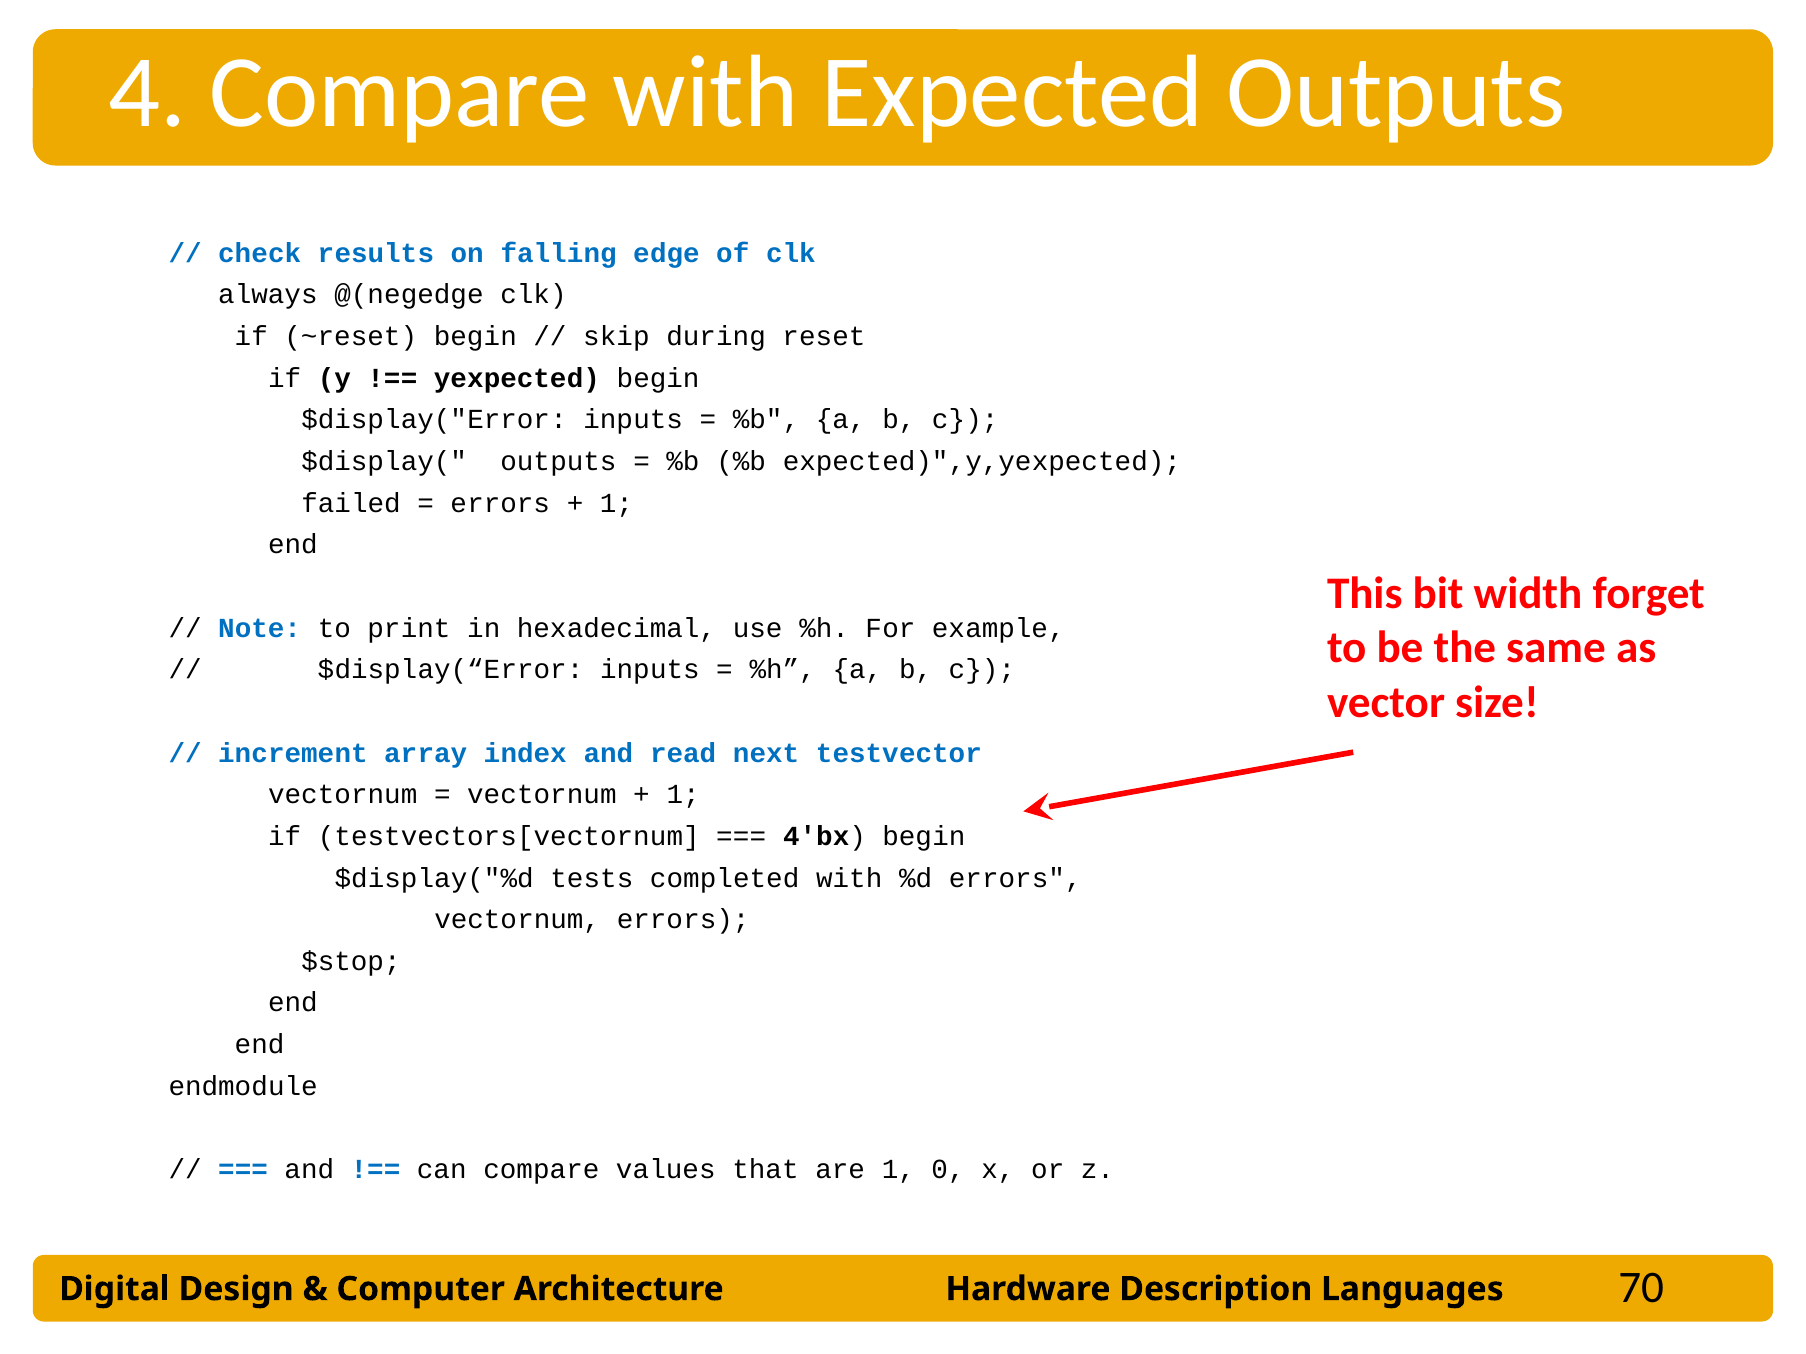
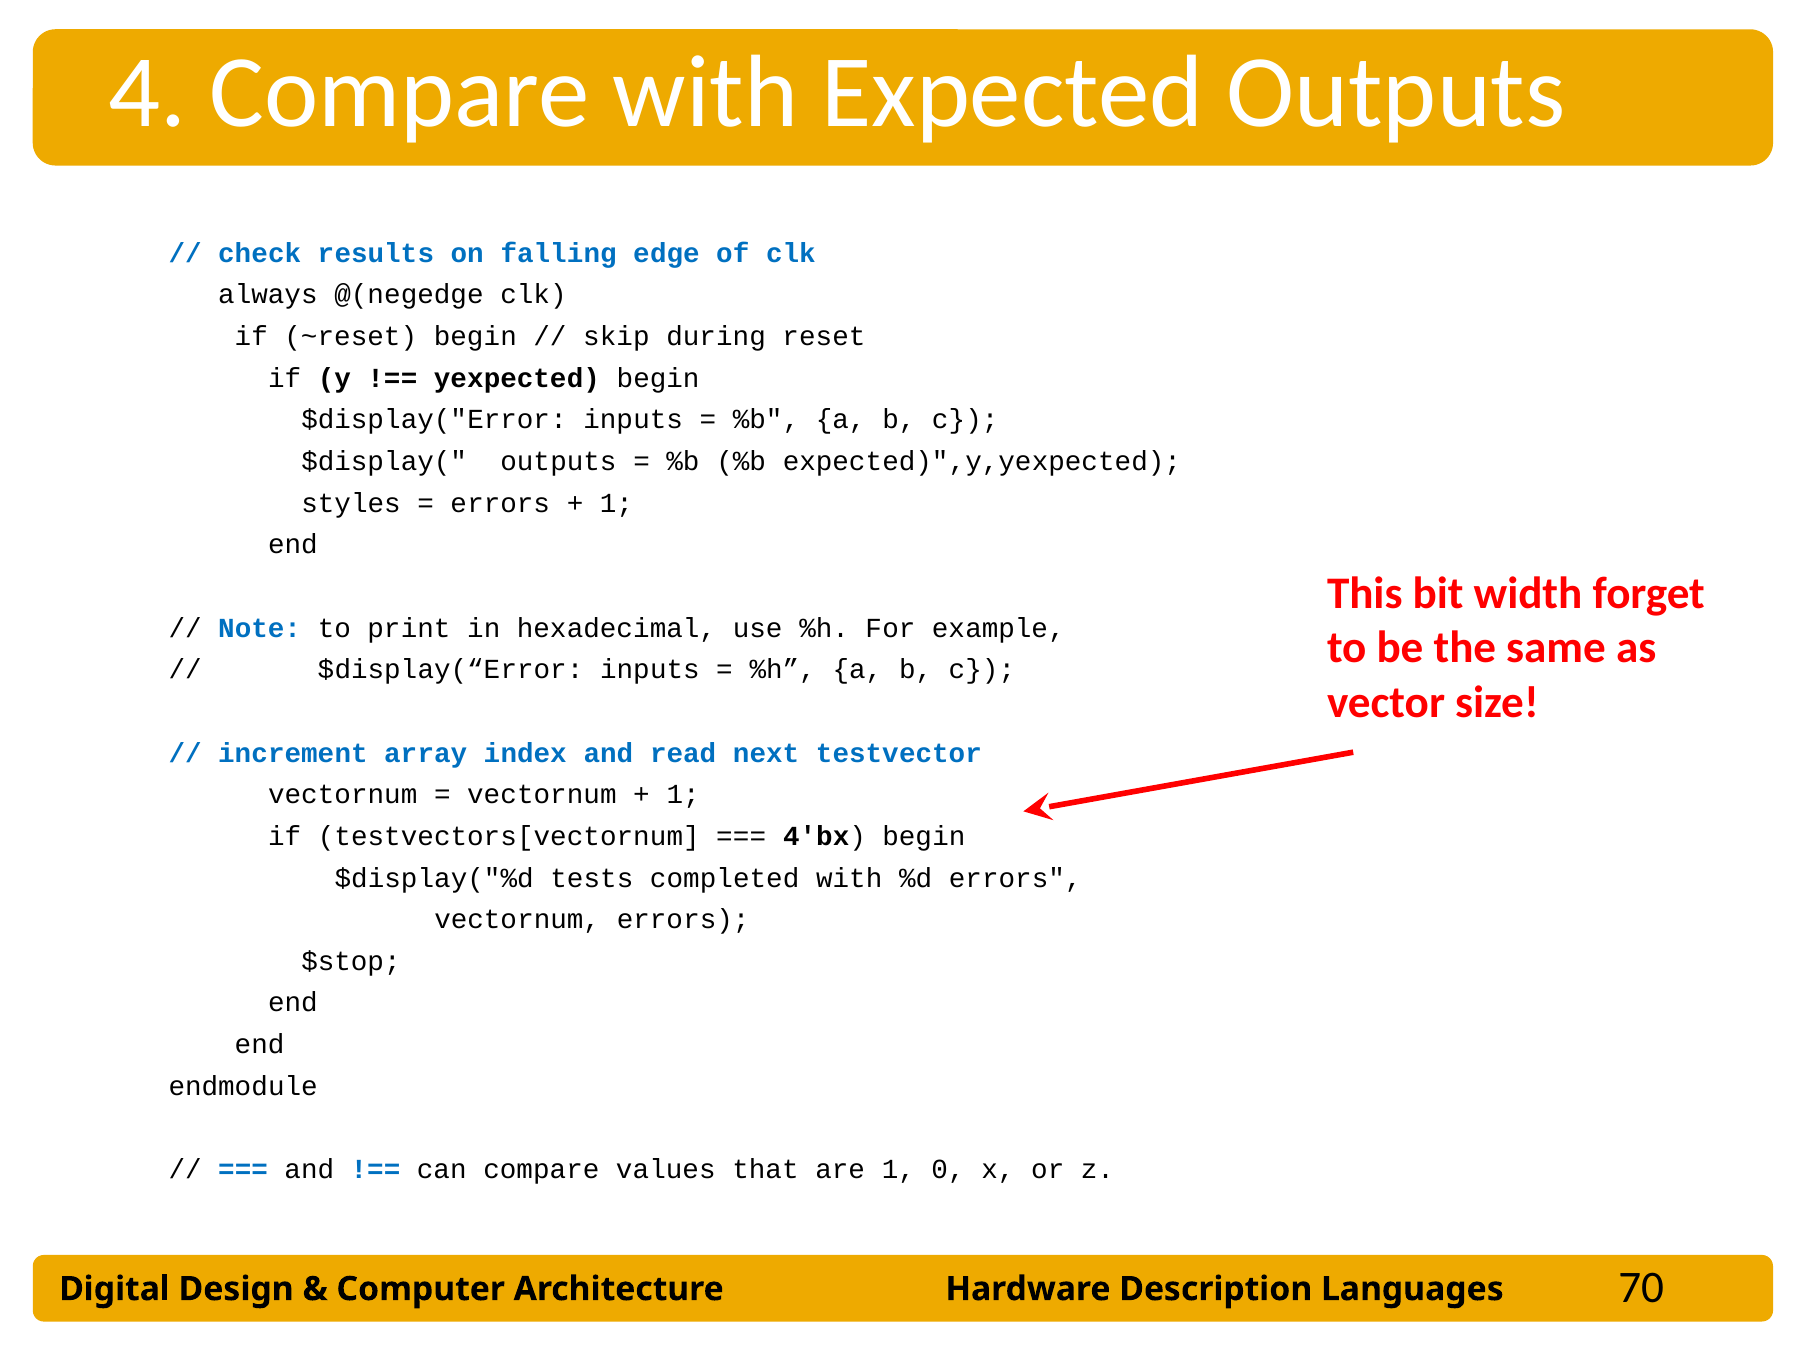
failed: failed -> styles (351, 503)
